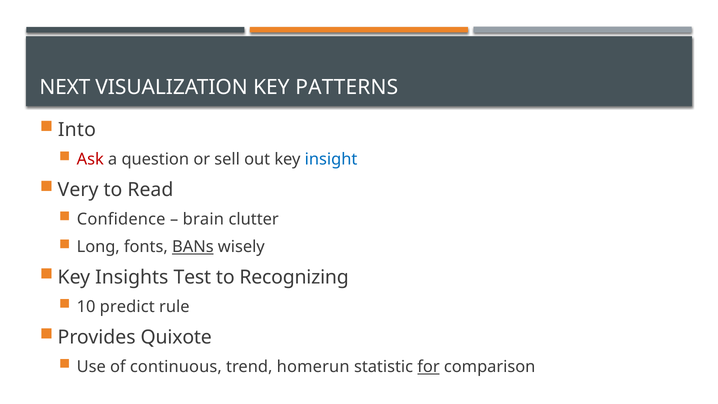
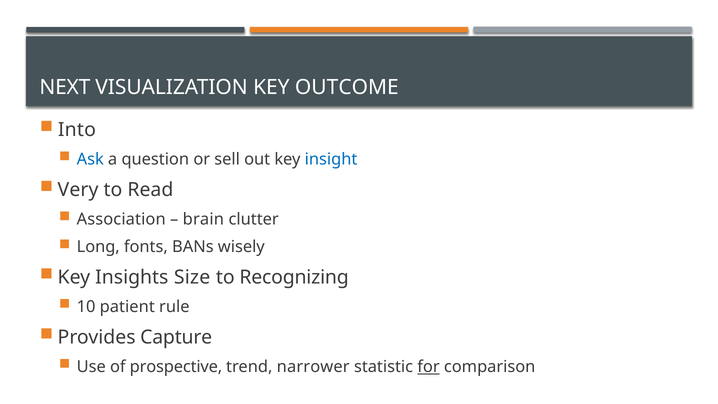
PATTERNS: PATTERNS -> OUTCOME (347, 87)
Ask colour: red -> blue (90, 159)
Confidence: Confidence -> Association (121, 219)
BANs underline: present -> none (193, 247)
Test: Test -> Size (192, 277)
predict: predict -> patient (127, 307)
Quixote: Quixote -> Capture (176, 337)
continuous: continuous -> prospective (176, 367)
homerun: homerun -> narrower (313, 367)
